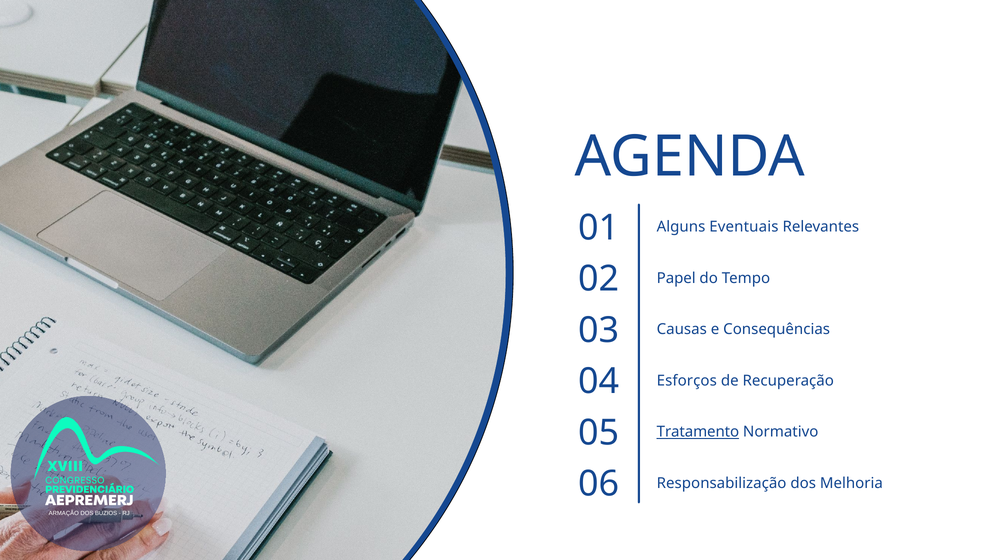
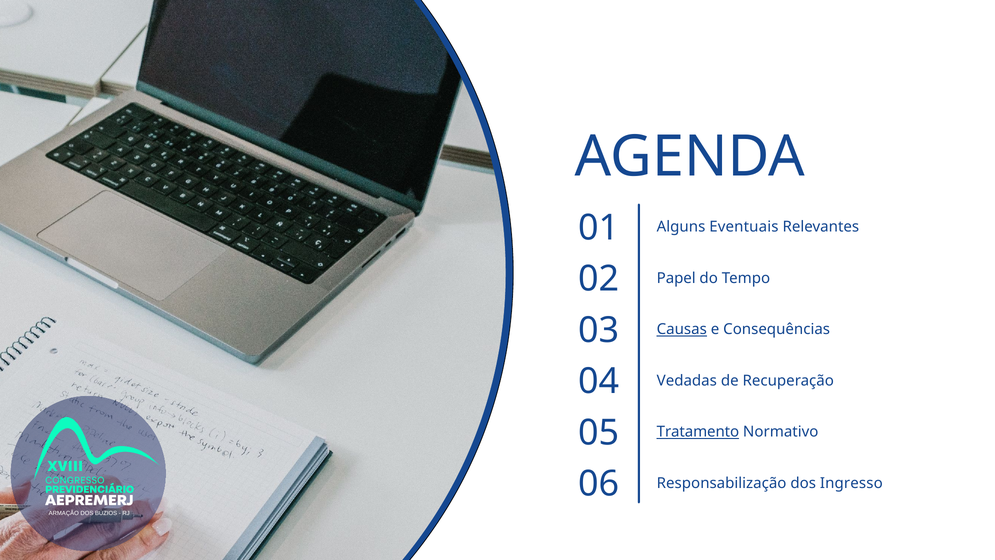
Causas underline: none -> present (682, 329)
Esforços: Esforços -> Vedadas (687, 380)
Melhoria: Melhoria -> Ingresso (851, 483)
